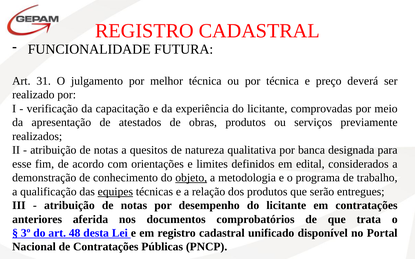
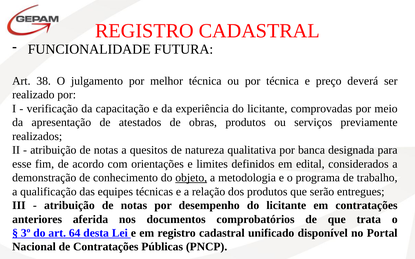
31: 31 -> 38 (44, 81)
equipes underline: present -> none (115, 192)
48: 48 -> 64 (75, 233)
